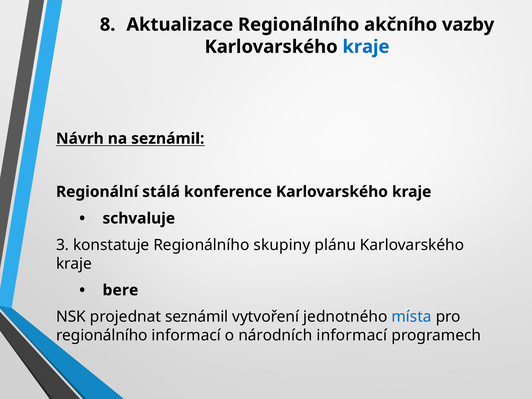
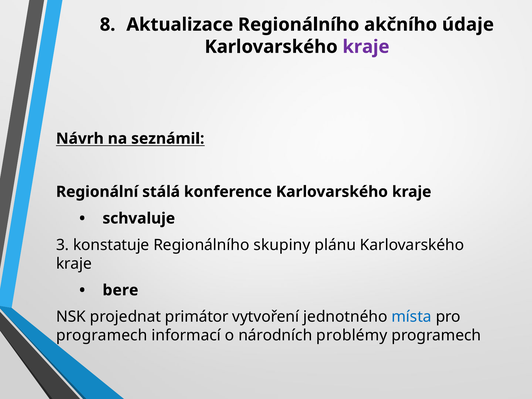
vazby: vazby -> údaje (468, 25)
kraje colour: blue -> purple (366, 47)
projednat seznámil: seznámil -> primátor (197, 317)
regionálního: regionálního -> programech (102, 335)
národních informací: informací -> problémy (352, 335)
